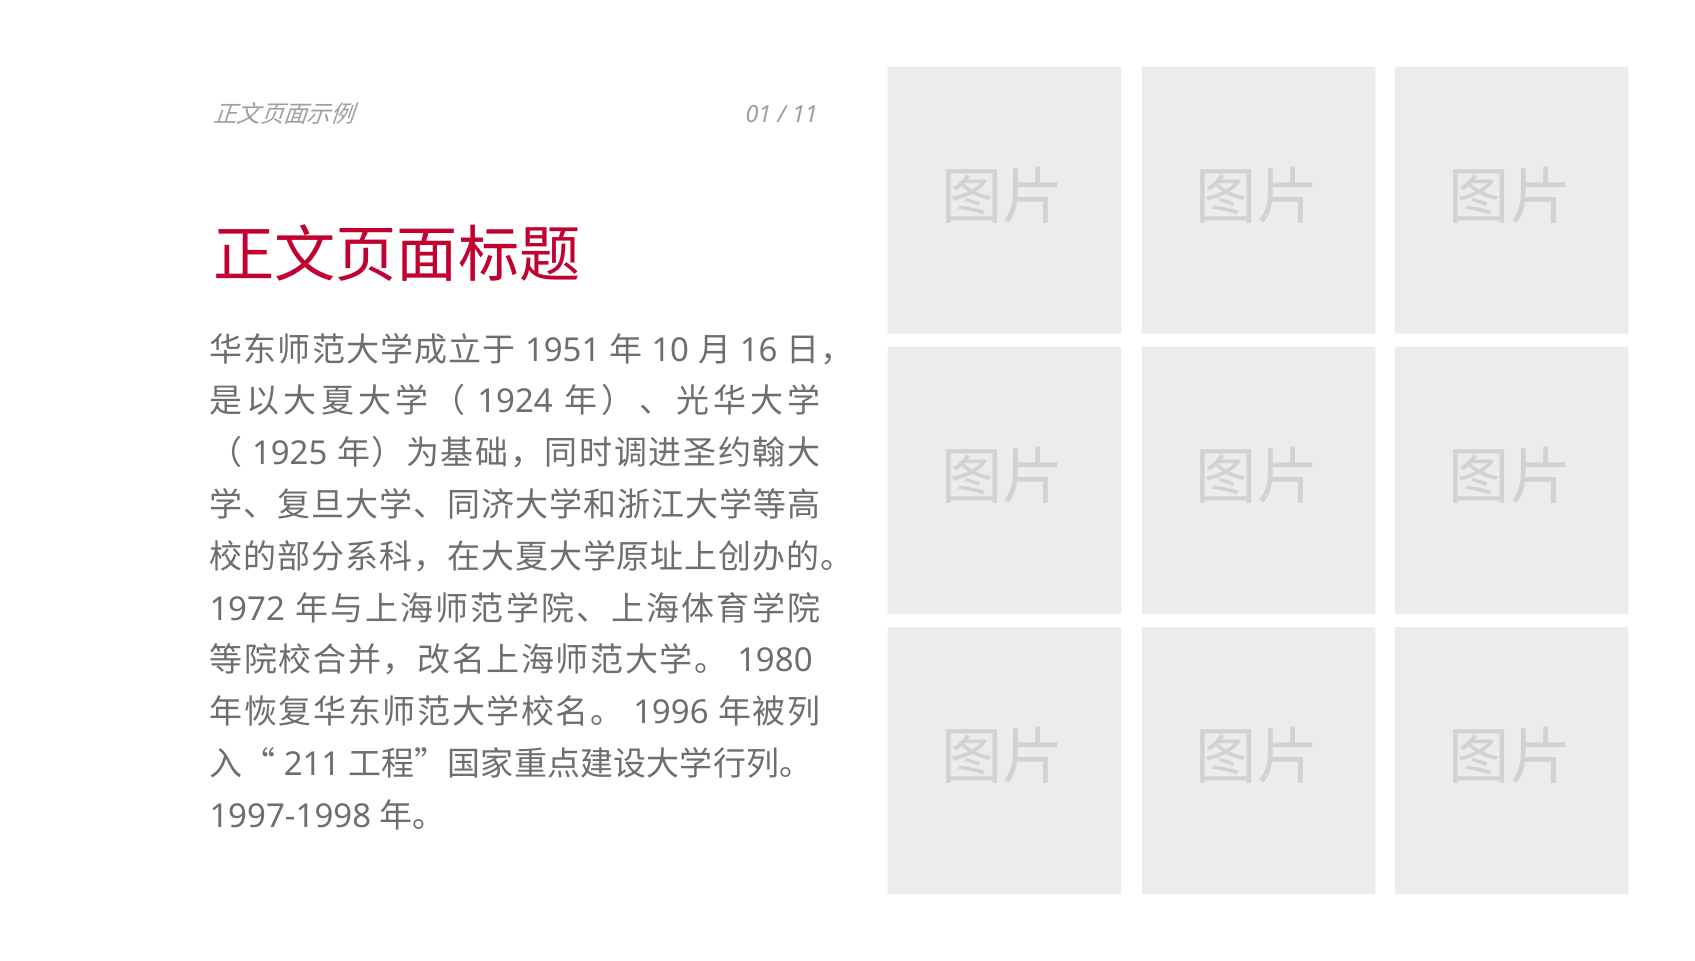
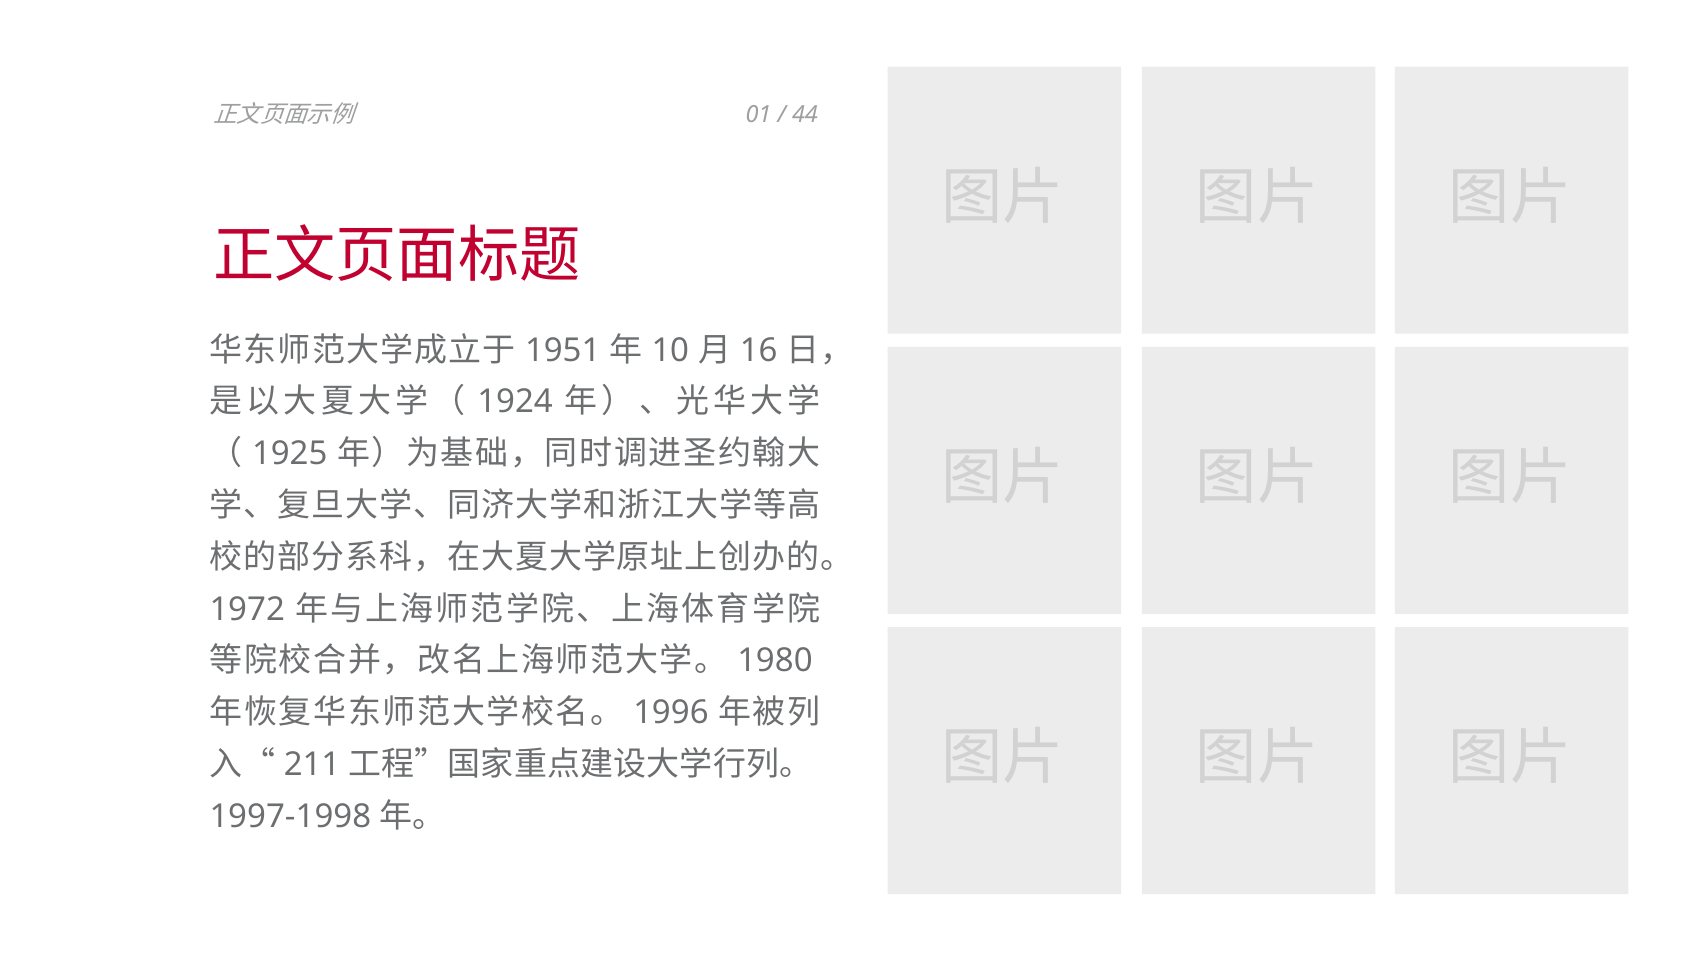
11: 11 -> 44 (805, 115)
